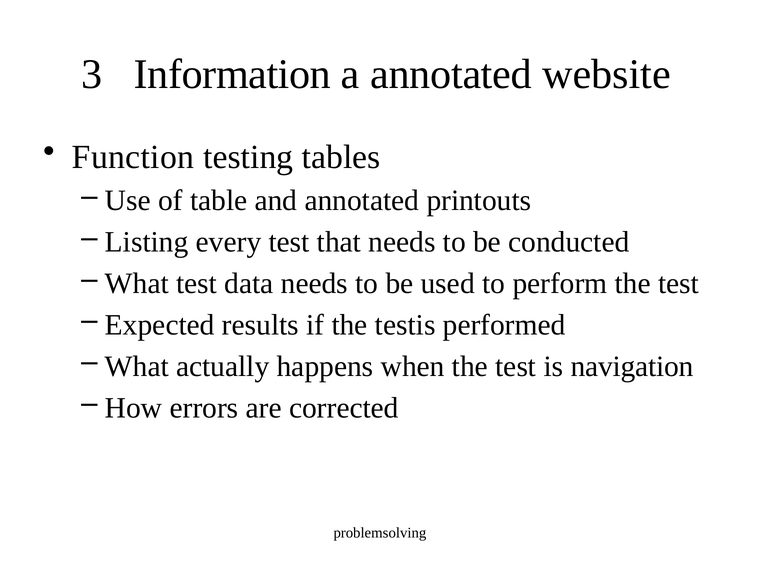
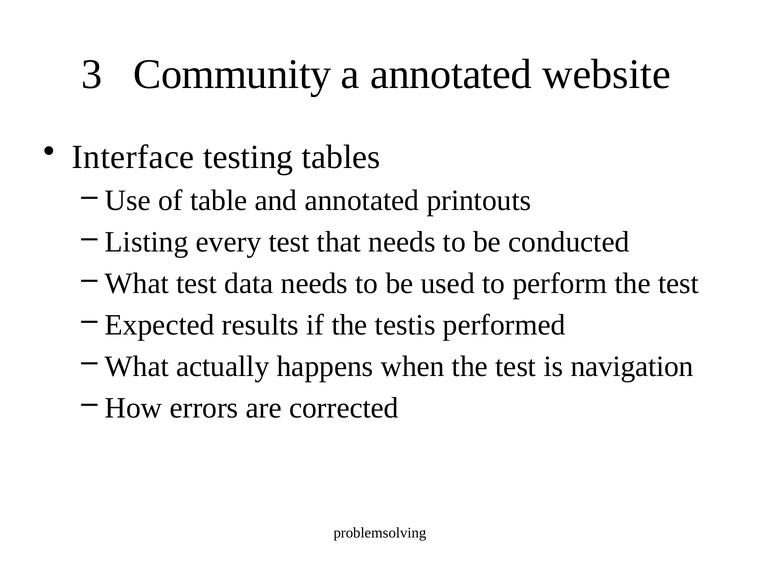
Information: Information -> Community (232, 74)
Function: Function -> Interface (133, 157)
